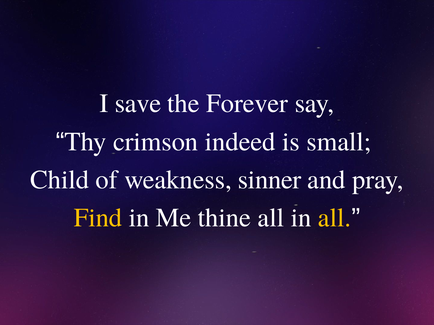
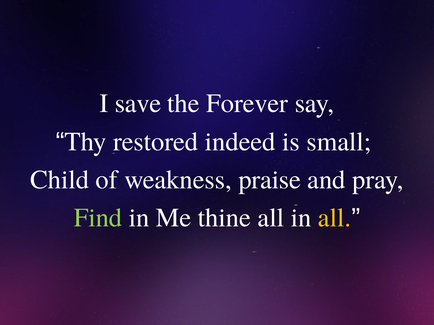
crimson: crimson -> restored (156, 142)
sinner: sinner -> praise (270, 180)
Find colour: yellow -> light green (98, 218)
